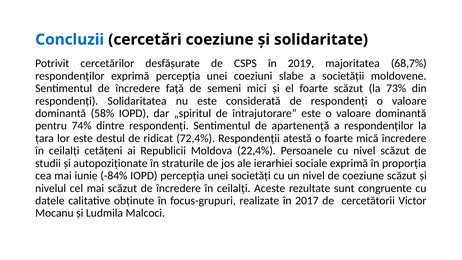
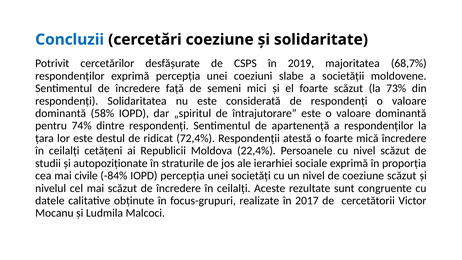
iunie: iunie -> civile (86, 176)
